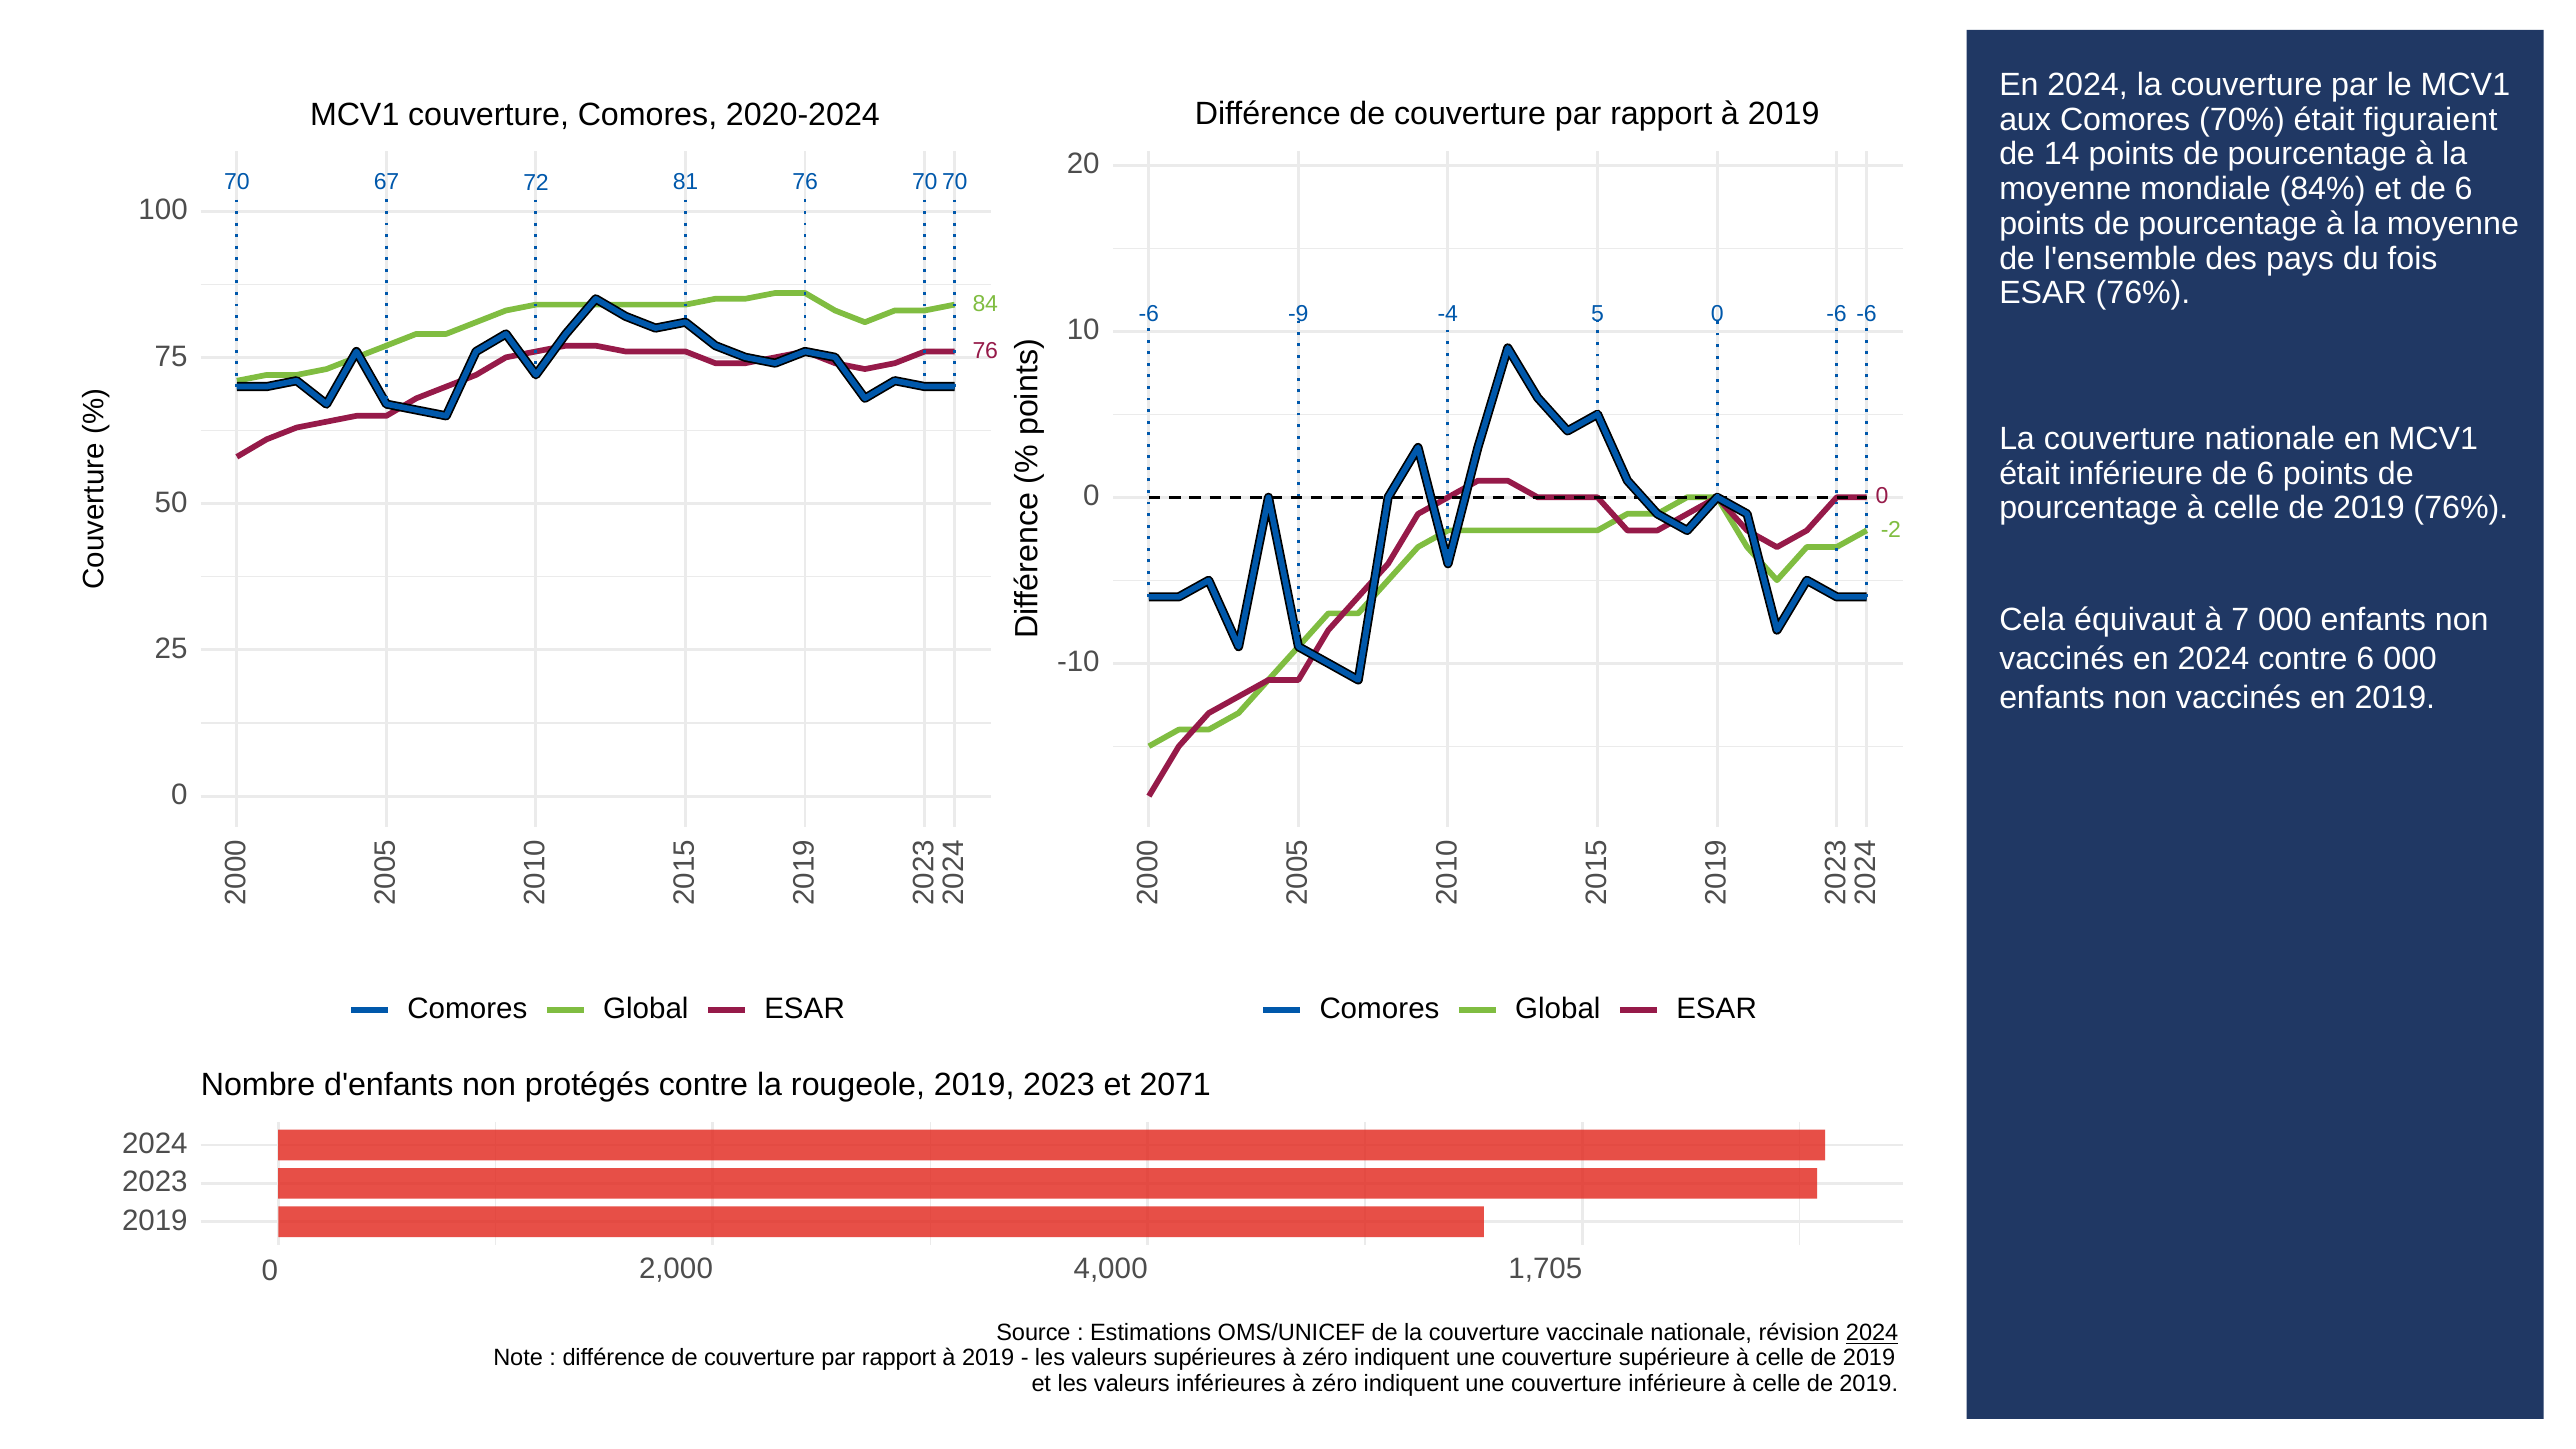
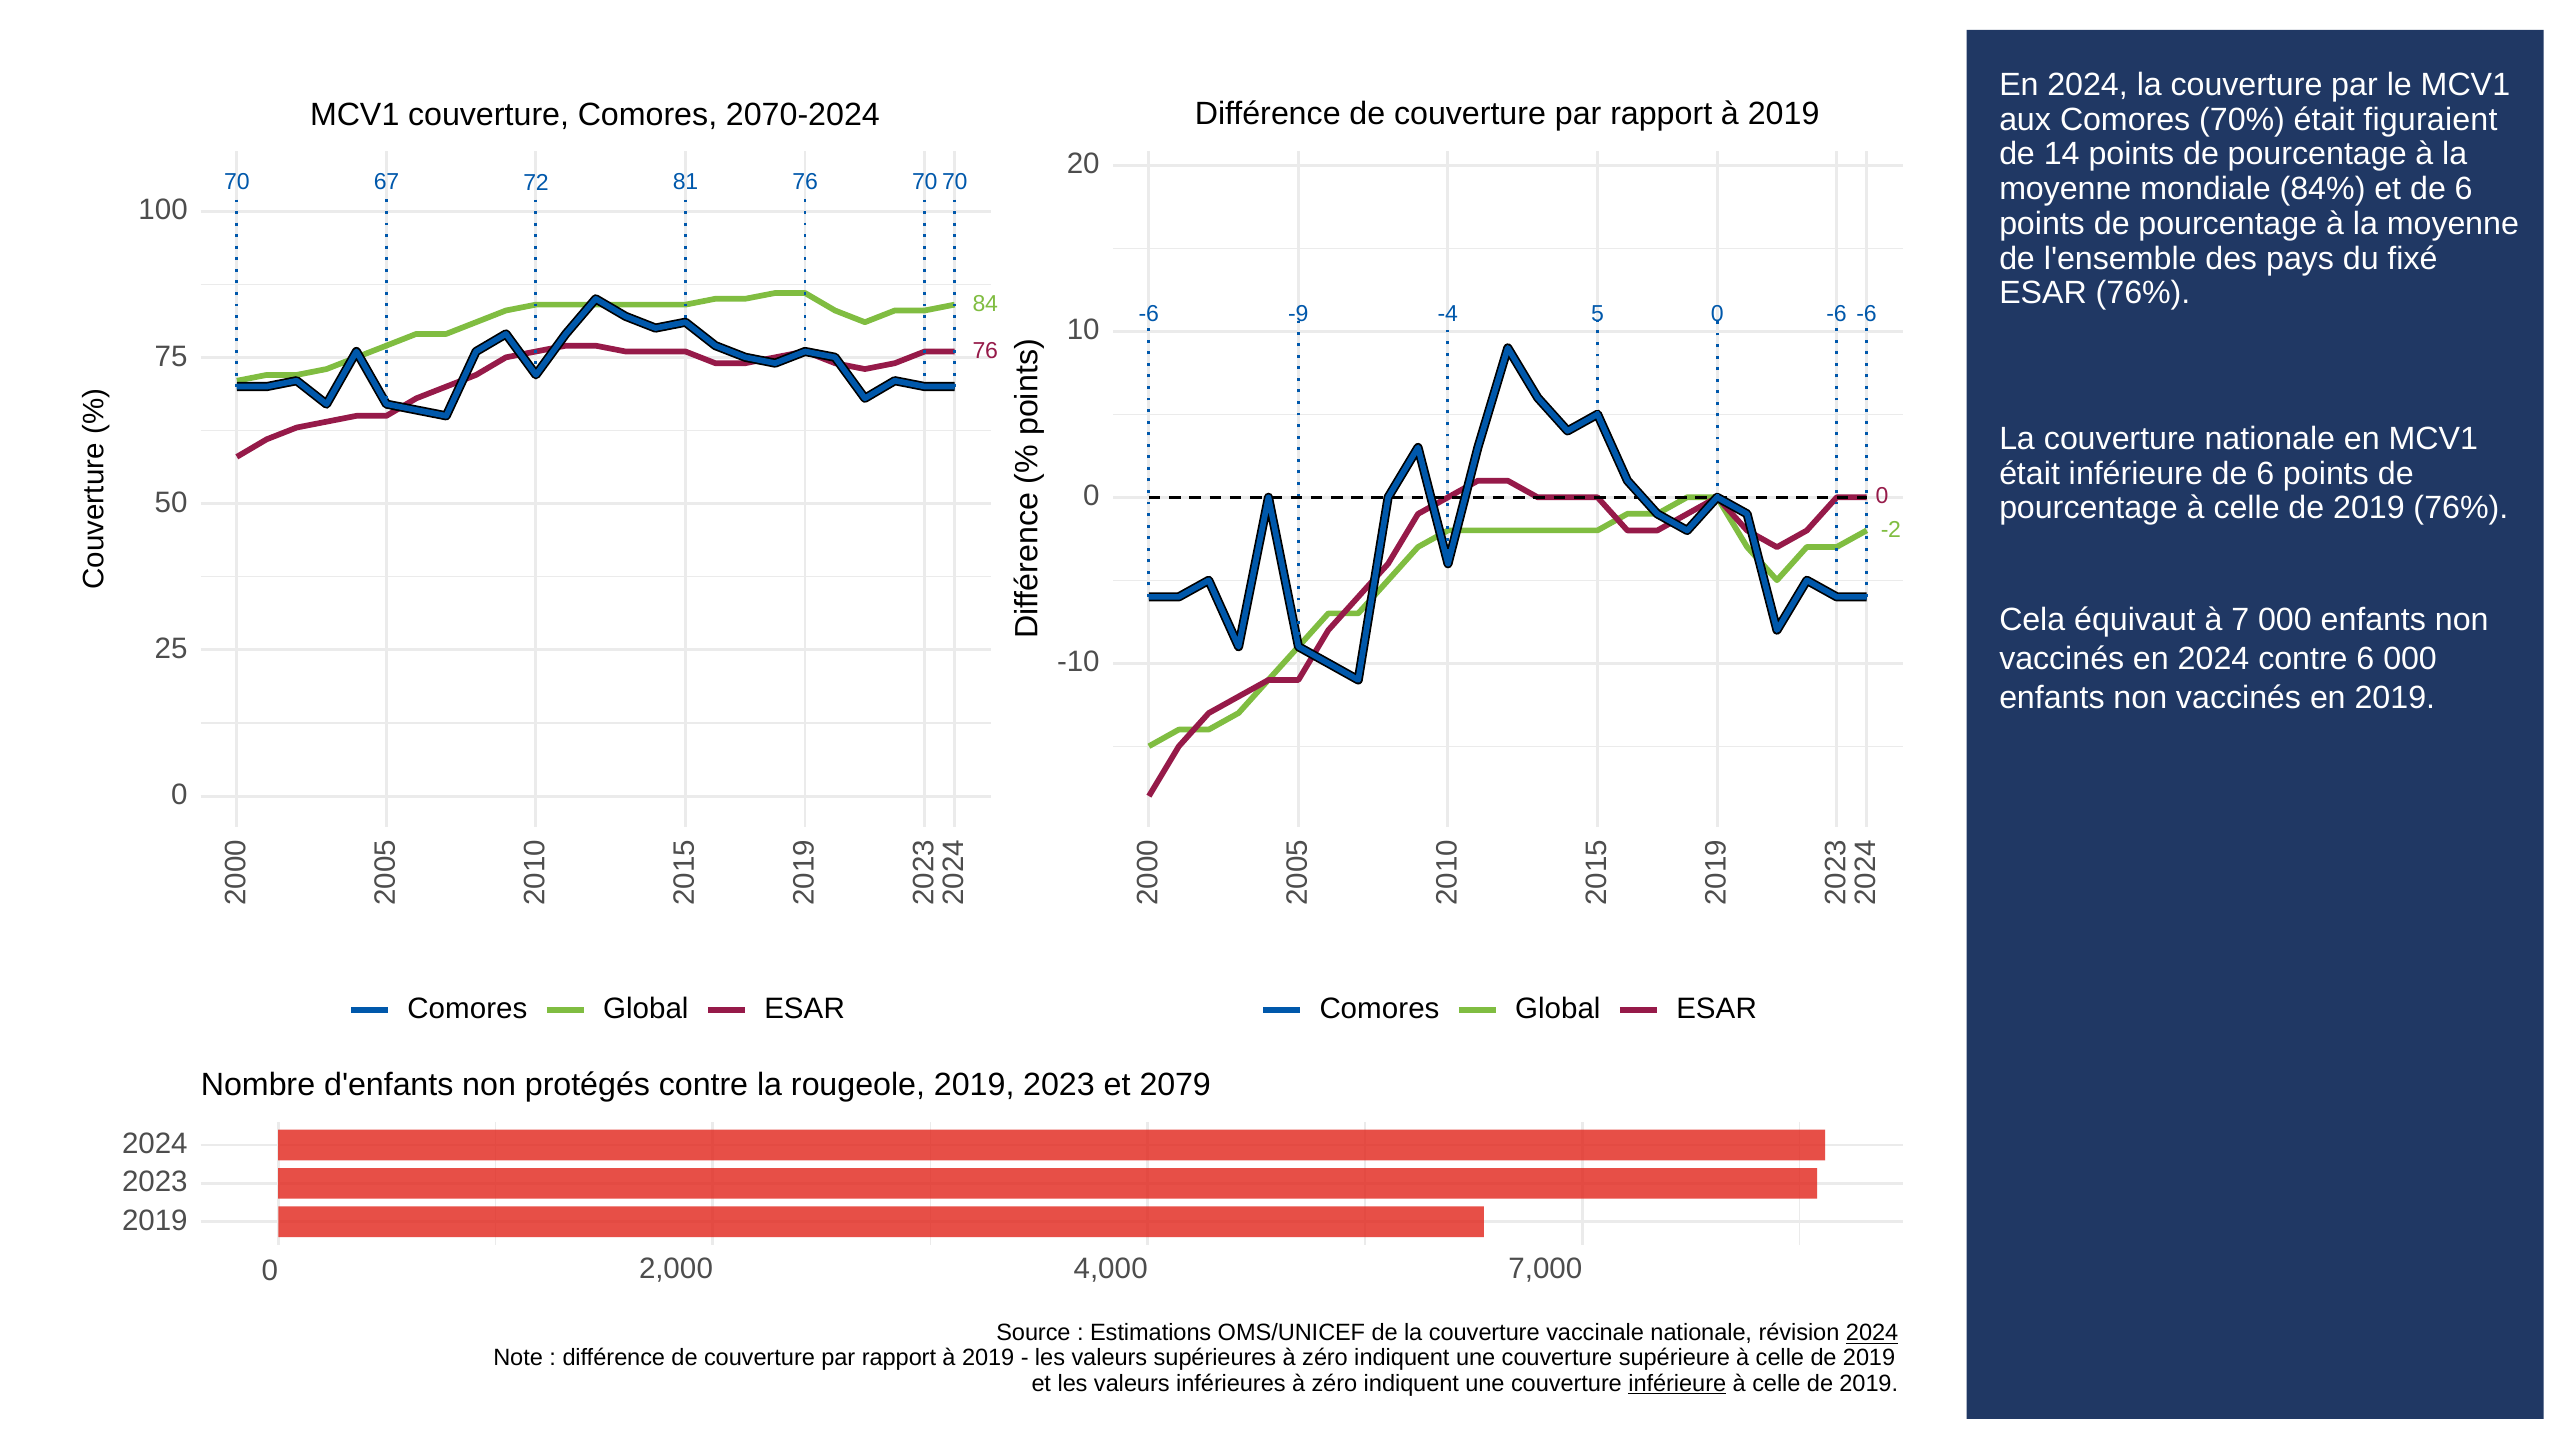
2020-2024: 2020-2024 -> 2070-2024 (803, 115)
fois: fois -> fixé (2412, 258)
2071: 2071 -> 2079 (1175, 1084)
1,705: 1,705 -> 7,000 (1545, 1269)
inférieure underline: none -> present (1677, 1384)
